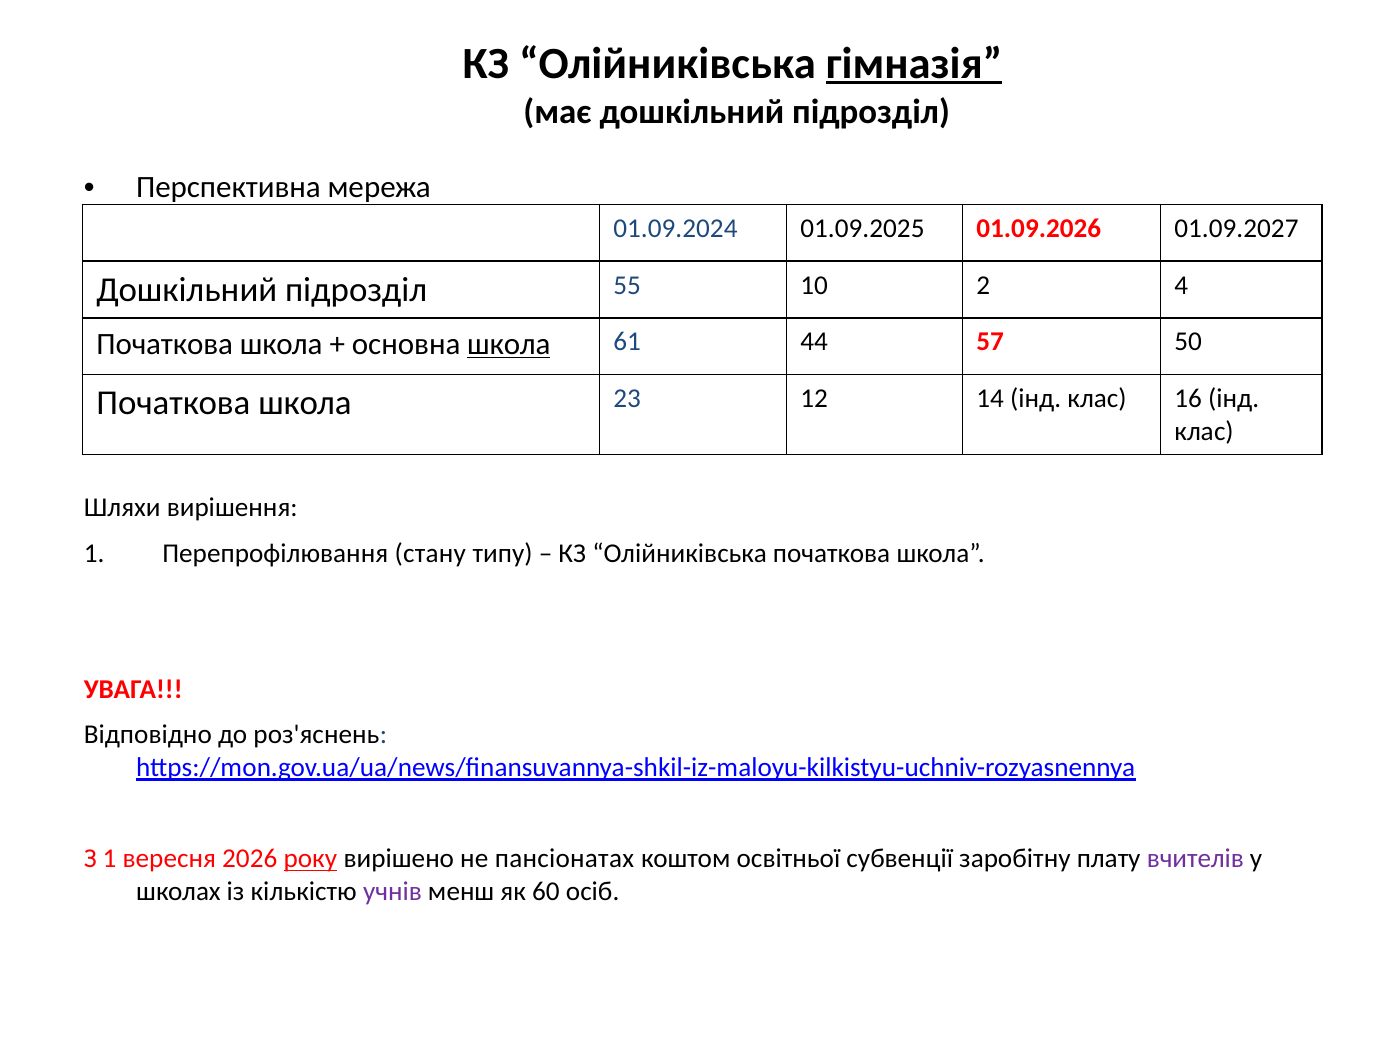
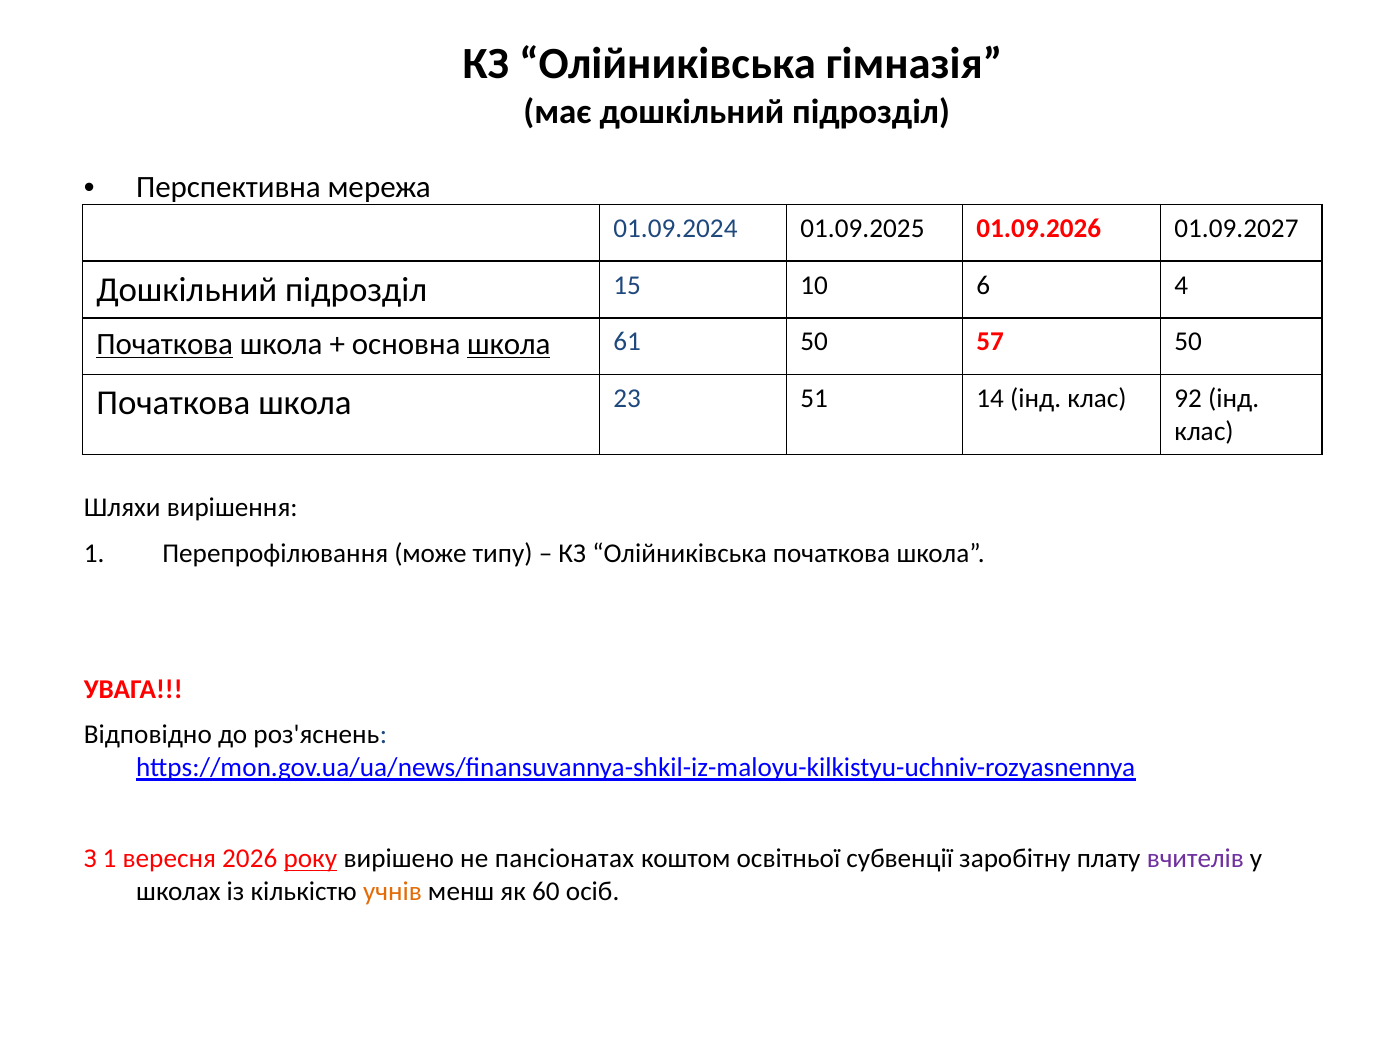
гімназія underline: present -> none (914, 64)
55: 55 -> 15 (627, 285)
2: 2 -> 6 (983, 285)
Початкова underline: none -> present (165, 344)
61 44: 44 -> 50 (814, 342)
12: 12 -> 51 (814, 399)
16: 16 -> 92 (1188, 399)
стану: стану -> може (431, 553)
учнів colour: purple -> orange (392, 892)
